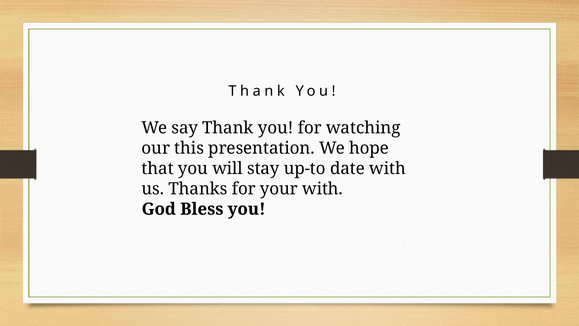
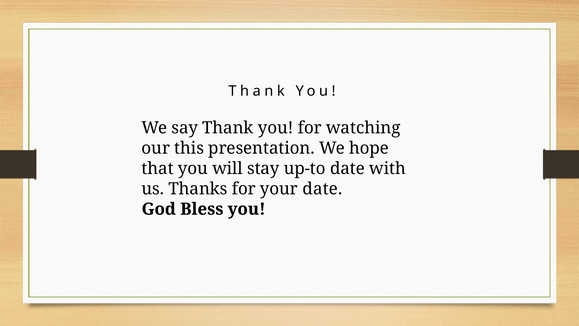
your with: with -> date (322, 189)
